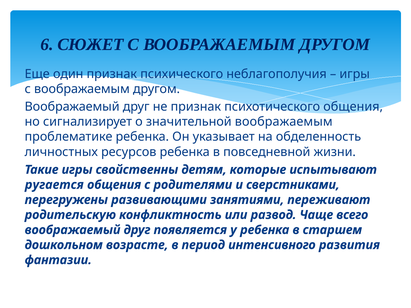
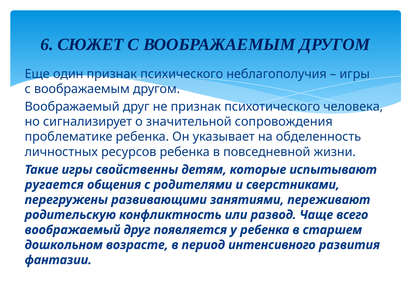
психотического общения: общения -> человека (353, 107)
значительной воображаемым: воображаемым -> сопровождения (284, 122)
